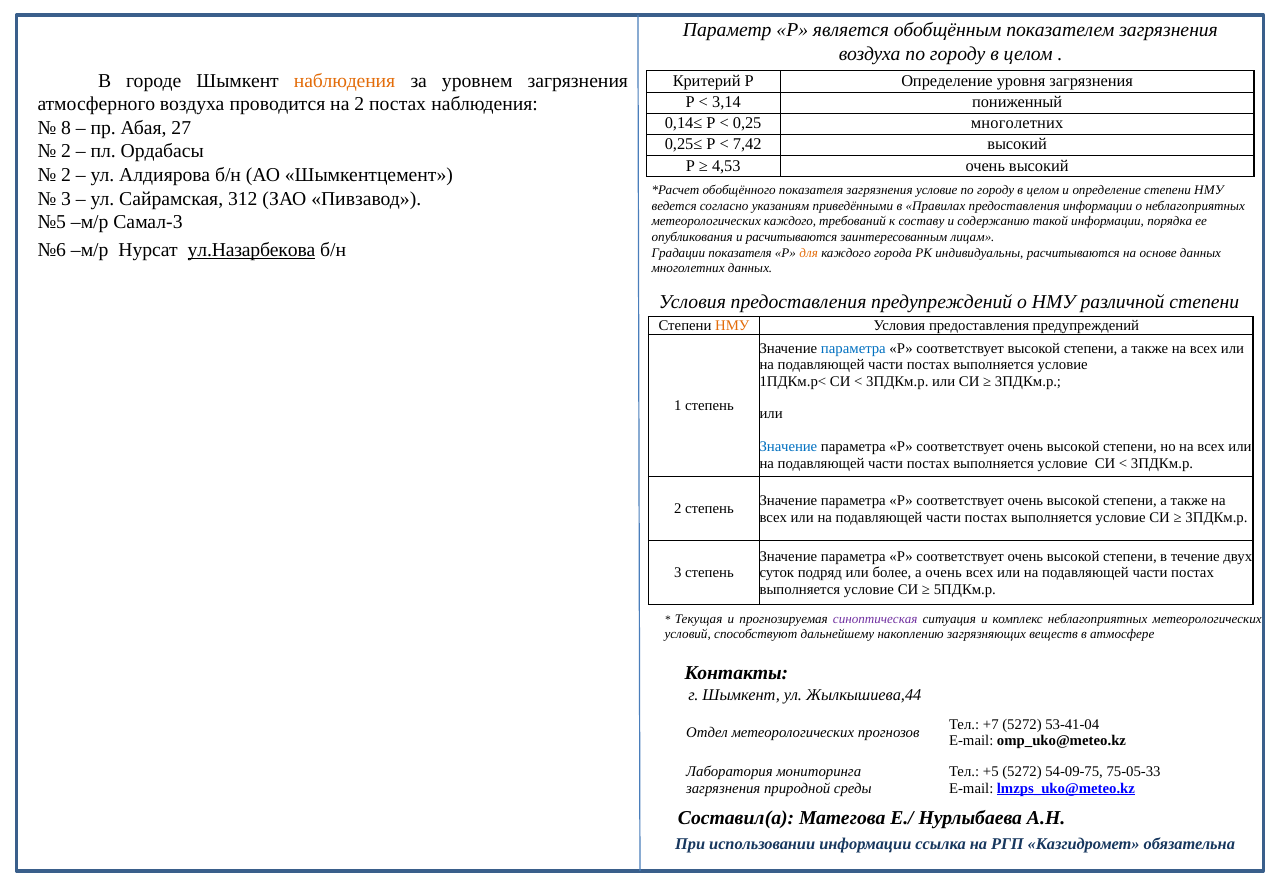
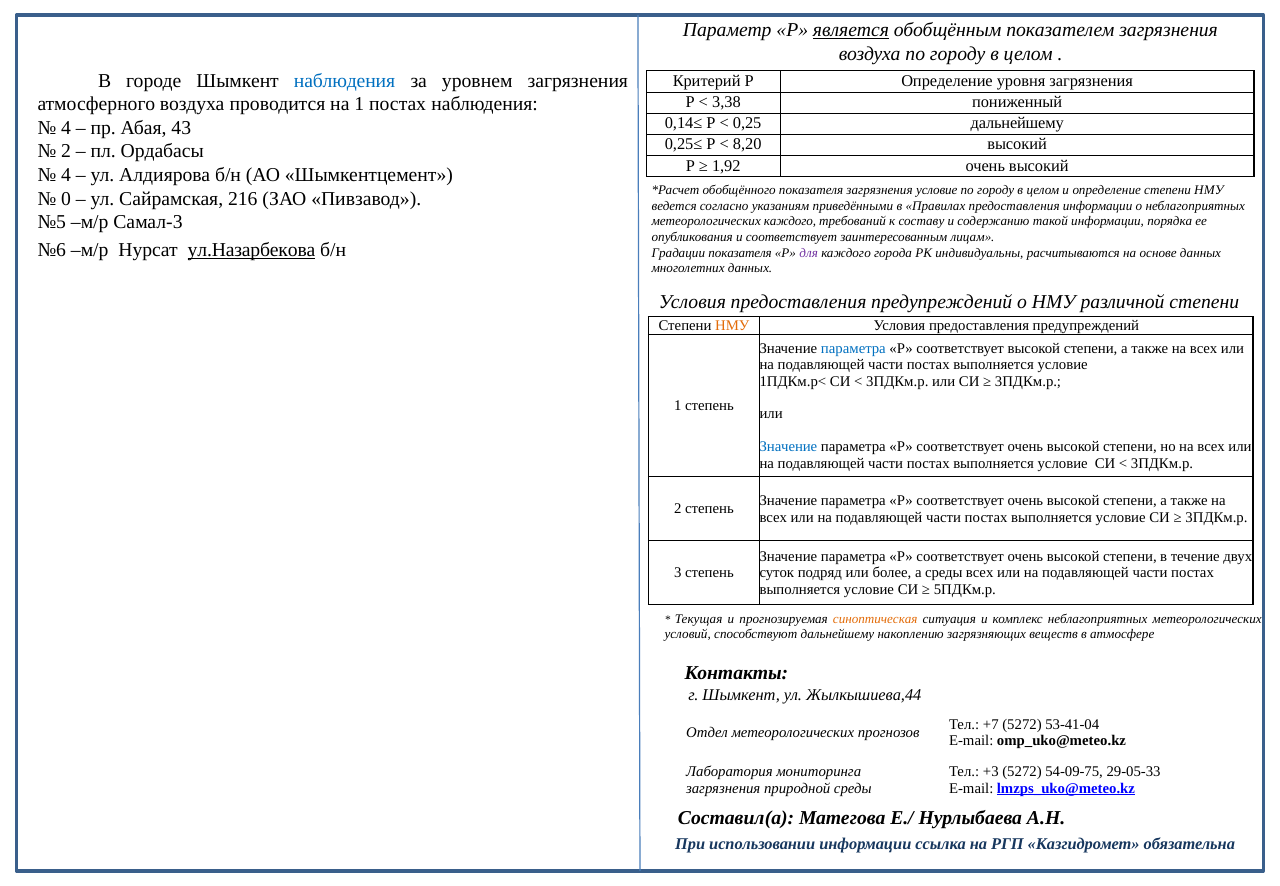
является underline: none -> present (851, 30)
наблюдения colour: orange -> blue (344, 81)
3,14: 3,14 -> 3,38 (726, 102)
на 2: 2 -> 1 (359, 104)
0,25 многолетних: многолетних -> дальнейшему (1017, 123)
8: 8 -> 4 (66, 128)
27: 27 -> 43 (181, 128)
7,42: 7,42 -> 8,20 (747, 145)
4,53: 4,53 -> 1,92 (726, 166)
2: 2 -> 4 (66, 175)
3: 3 -> 0 (66, 199)
312: 312 -> 216 (243, 199)
и расчитываются: расчитываются -> соответствует (791, 237)
для colour: orange -> purple (809, 253)
а очень: очень -> среды (944, 573)
синоптическая colour: purple -> orange (875, 619)
+5: +5 -> +3 (991, 772)
75-05-33: 75-05-33 -> 29-05-33 (1134, 772)
